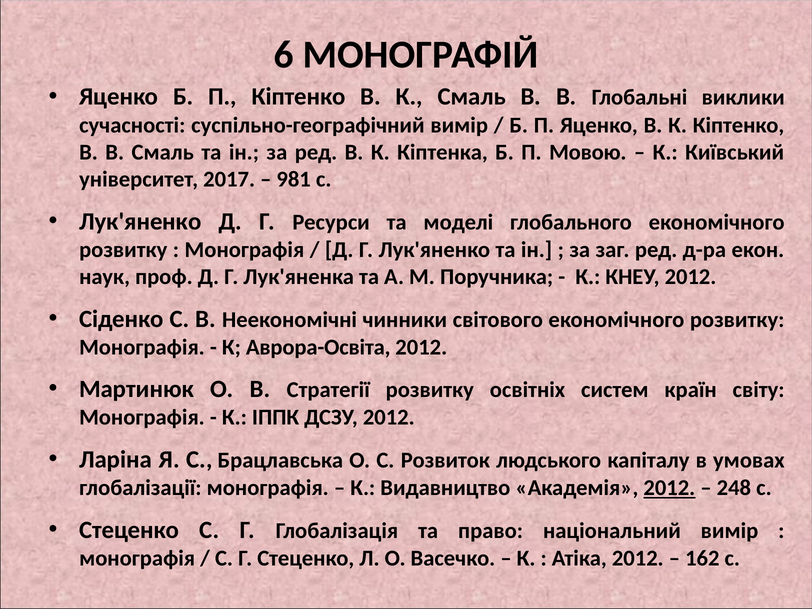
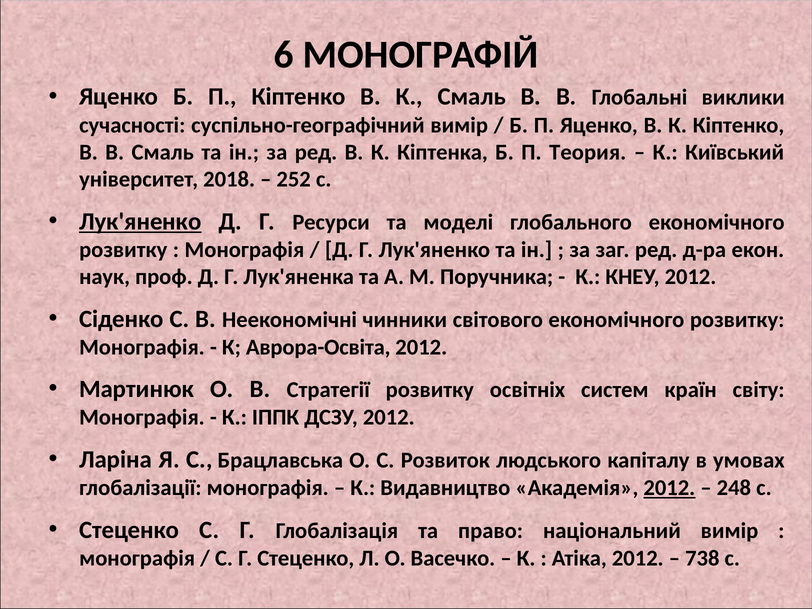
Мовою: Мовою -> Теория (588, 152)
2017: 2017 -> 2018 (229, 179)
981: 981 -> 252 (294, 179)
Лук'яненко underline: none -> present (140, 221)
162: 162 -> 738 (702, 558)
